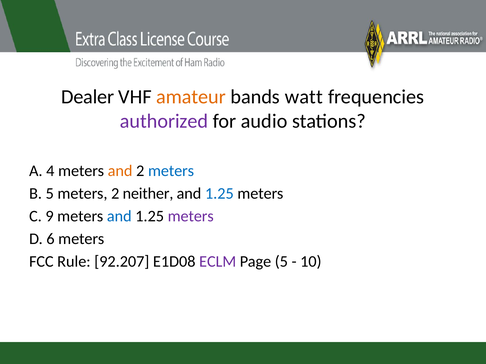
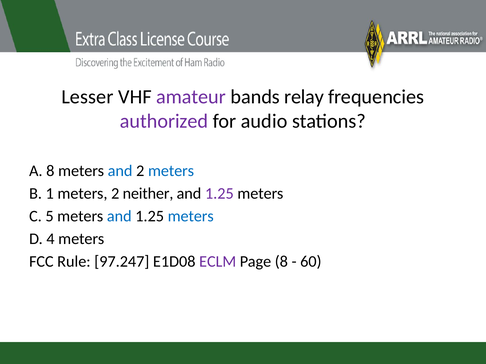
Dealer: Dealer -> Lesser (87, 97)
amateur colour: orange -> purple (191, 97)
watt: watt -> relay (304, 97)
A 4: 4 -> 8 (50, 171)
and colour: orange -> blue (120, 171)
B 5: 5 -> 1 (50, 194)
1.25 colour: blue -> purple (219, 194)
9: 9 -> 5 (50, 217)
meters colour: purple -> blue (191, 217)
6: 6 -> 4 (51, 239)
92.207: 92.207 -> 97.247 (122, 262)
Page 5: 5 -> 8 (281, 262)
10: 10 -> 60 (311, 262)
